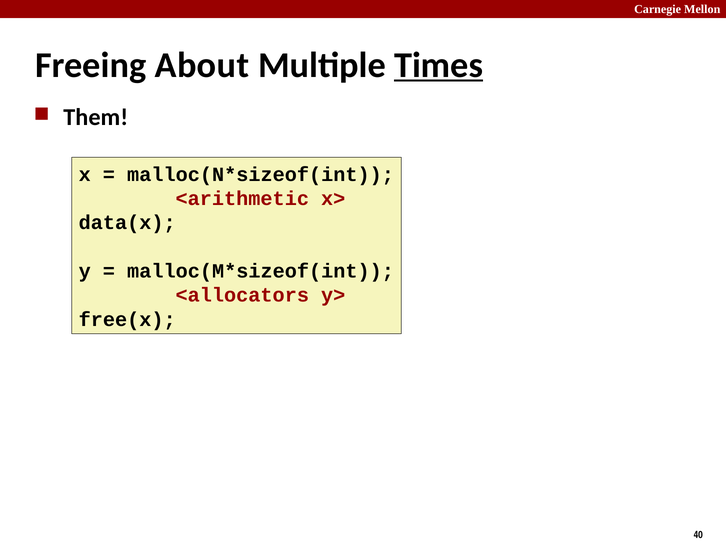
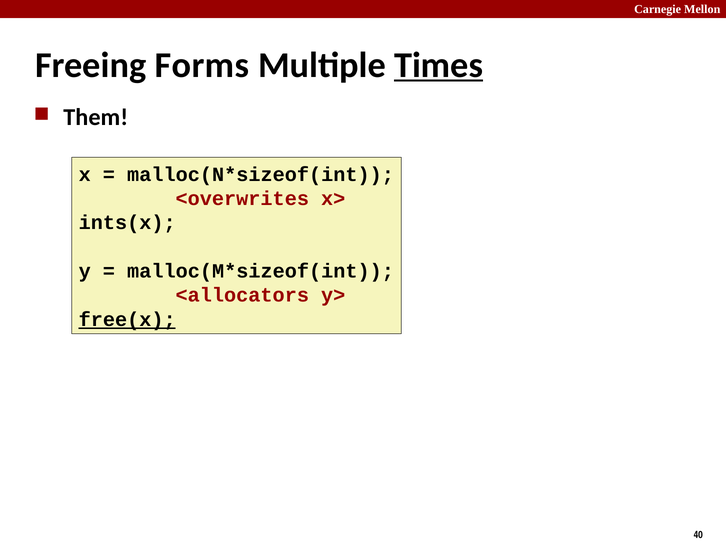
About: About -> Forms (202, 65)
<arithmetic: <arithmetic -> <overwrites (242, 199)
data(x: data(x -> ints(x (127, 223)
free(x underline: none -> present (127, 320)
